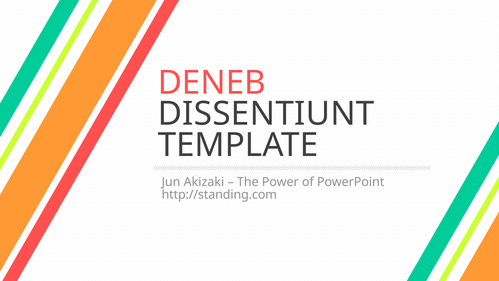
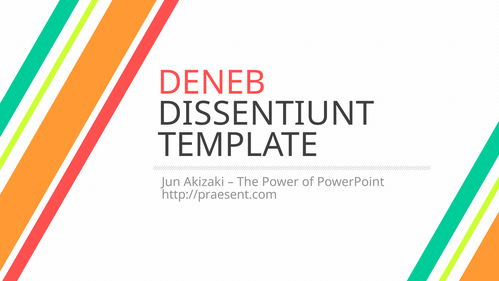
http://standing.com: http://standing.com -> http://praesent.com (219, 195)
